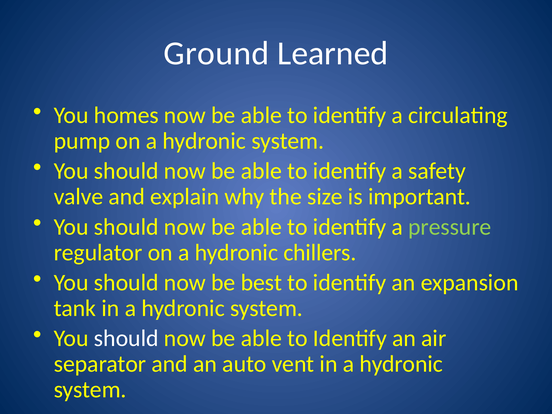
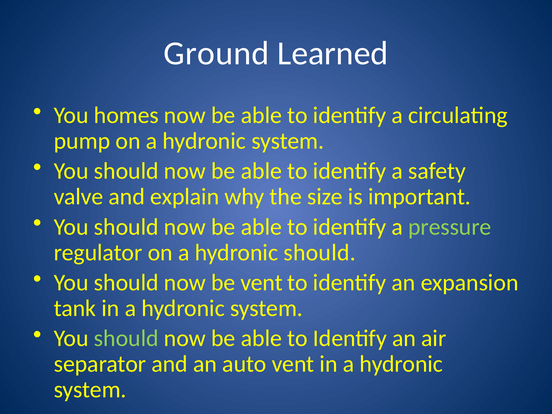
hydronic chillers: chillers -> should (320, 253)
be best: best -> vent (262, 283)
should colour: white -> light green (126, 338)
